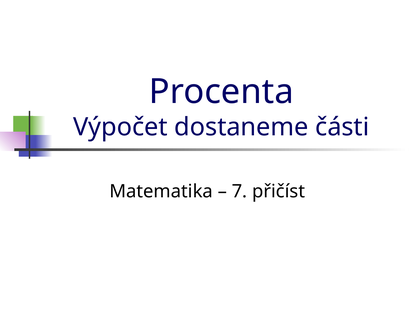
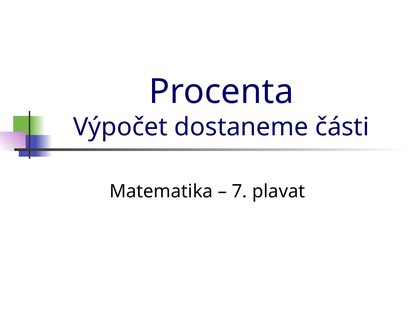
přičíst: přičíst -> plavat (279, 191)
